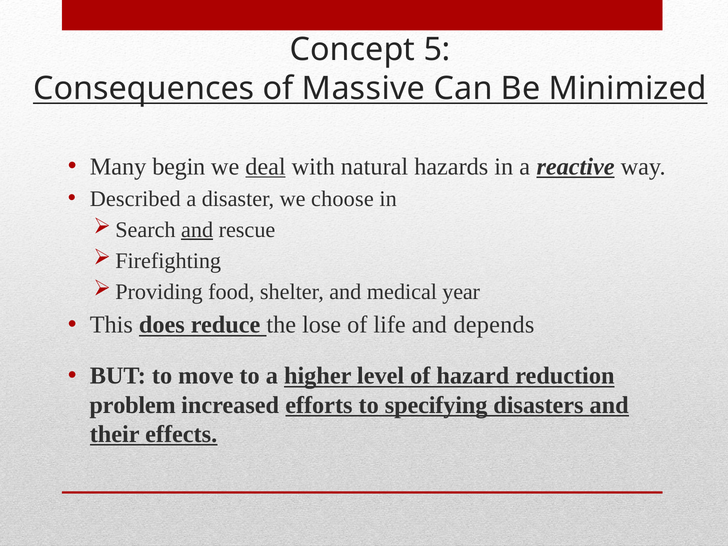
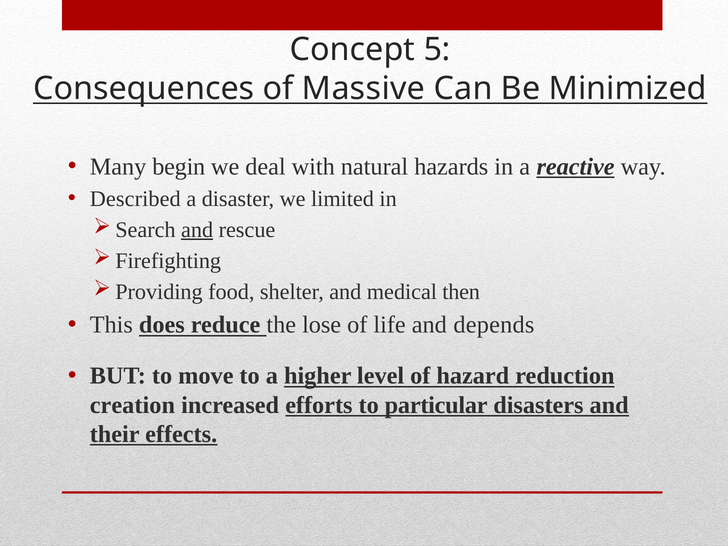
deal underline: present -> none (265, 167)
choose: choose -> limited (343, 199)
year: year -> then (461, 292)
problem: problem -> creation (132, 405)
specifying: specifying -> particular (436, 405)
